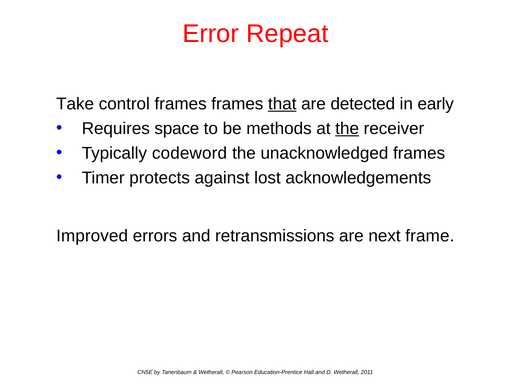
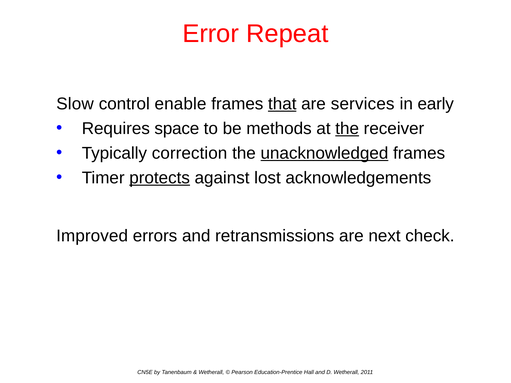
Take: Take -> Slow (75, 104)
control frames: frames -> enable (181, 104)
detected: detected -> services (363, 104)
codeword: codeword -> correction (190, 153)
unacknowledged underline: none -> present (324, 153)
protects underline: none -> present (160, 178)
frame: frame -> check (430, 236)
